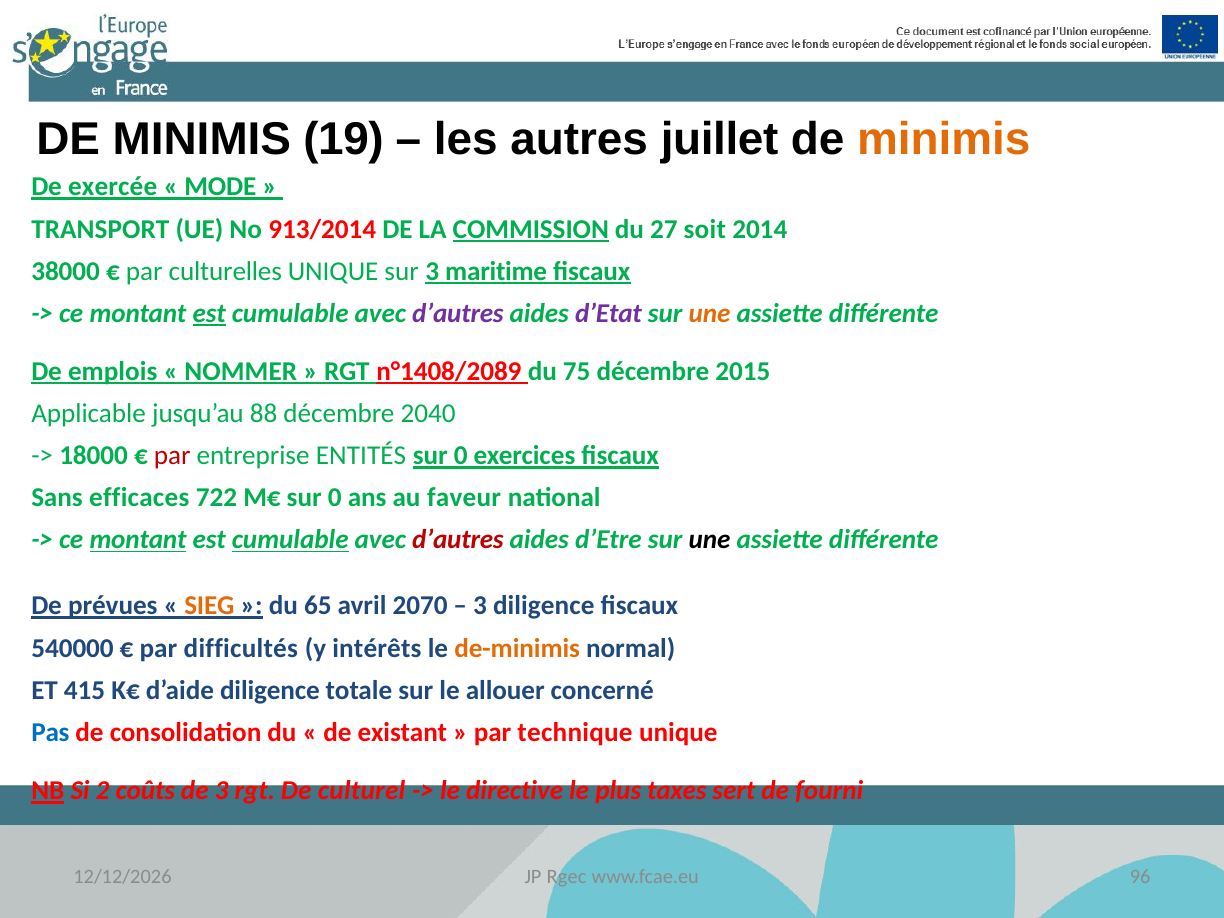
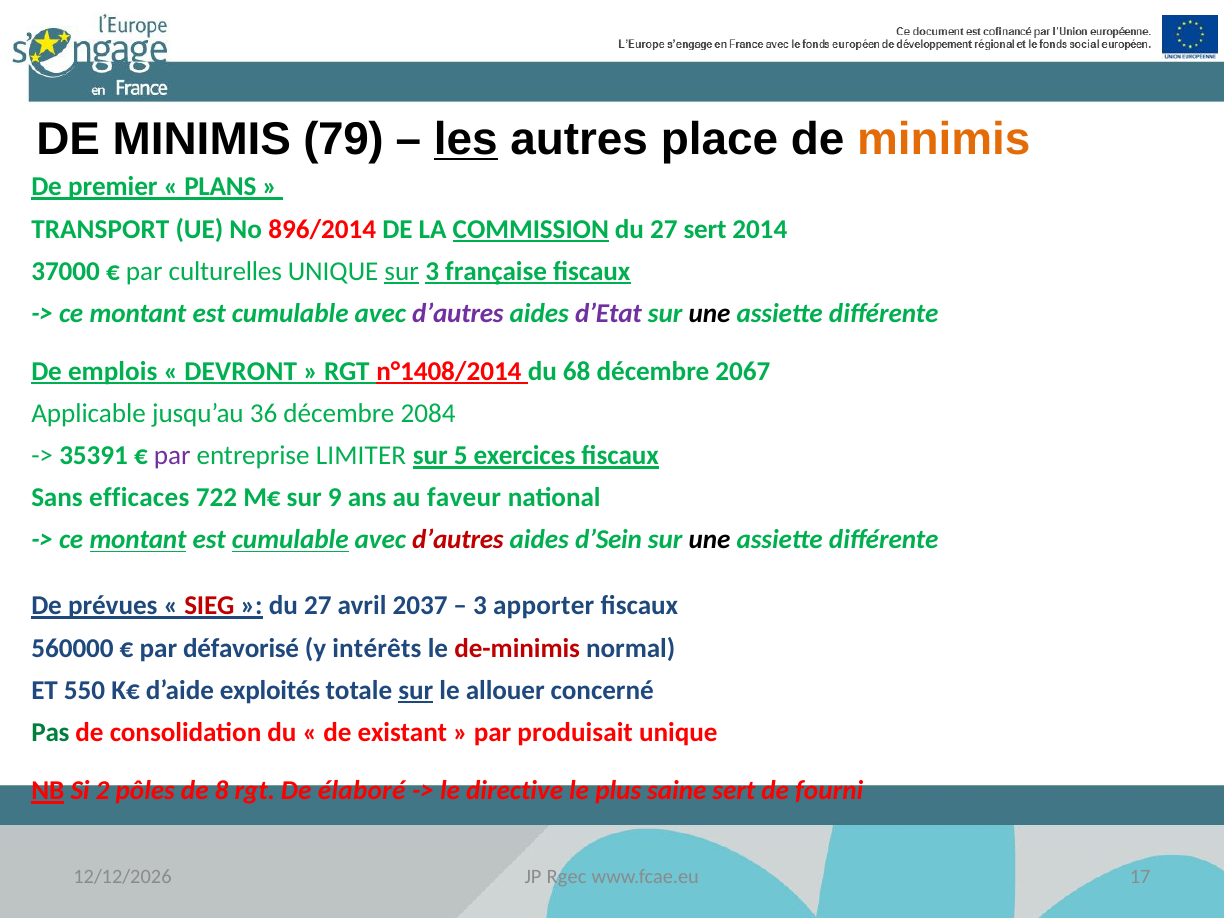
19: 19 -> 79 (344, 139)
les underline: none -> present (466, 139)
juillet: juillet -> place (719, 139)
exercée: exercée -> premier (113, 187)
MODE: MODE -> PLANS (220, 187)
913/2014: 913/2014 -> 896/2014 (322, 229)
27 soit: soit -> sert (705, 229)
38000: 38000 -> 37000 (66, 271)
sur underline: none -> present (402, 271)
maritime: maritime -> française (496, 271)
est underline: present -> none (209, 313)
une colour: orange -> black (709, 313)
NOMMER: NOMMER -> DEVRONT (241, 371)
n°1408/2089: n°1408/2089 -> n°1408/2014 (449, 371)
75: 75 -> 68 (577, 371)
2015: 2015 -> 2067 (743, 371)
88: 88 -> 36 (264, 413)
2040: 2040 -> 2084 (428, 413)
18000: 18000 -> 35391 (94, 456)
par colour: red -> purple (172, 456)
ENTITÉS: ENTITÉS -> LIMITER (361, 456)
0: 0 -> 5 (461, 456)
M€ sur 0: 0 -> 9 (335, 498)
d’Etre: d’Etre -> d’Sein (608, 540)
SIEG colour: orange -> red (209, 606)
65: 65 -> 27 (318, 606)
2070: 2070 -> 2037 (420, 606)
3 diligence: diligence -> apporter (544, 606)
540000: 540000 -> 560000 (73, 648)
difficultés: difficultés -> défavorisé (241, 648)
de-minimis colour: orange -> red (517, 648)
415: 415 -> 550 (85, 690)
d’aide diligence: diligence -> exploités (270, 690)
sur underline: none -> present (416, 690)
Pas colour: blue -> green (50, 732)
technique: technique -> produisait (575, 732)
coûts: coûts -> pôles (145, 791)
de 3: 3 -> 8 (222, 791)
culturel: culturel -> élaboré (362, 791)
taxes: taxes -> saine (677, 791)
96: 96 -> 17 (1140, 876)
